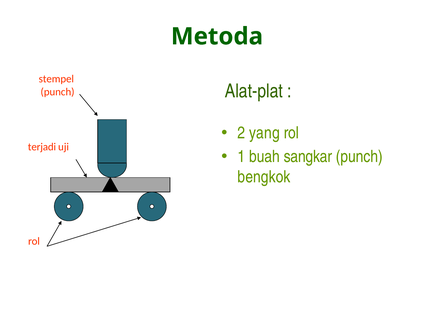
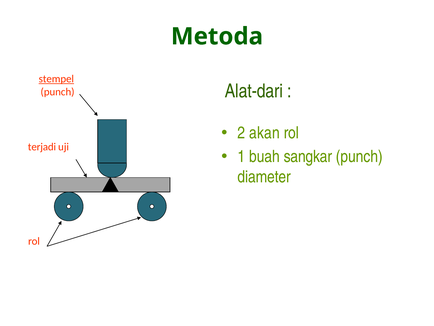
stempel underline: none -> present (56, 79)
Alat-plat: Alat-plat -> Alat-dari (254, 91)
yang: yang -> akan (264, 133)
bengkok: bengkok -> diameter (264, 177)
